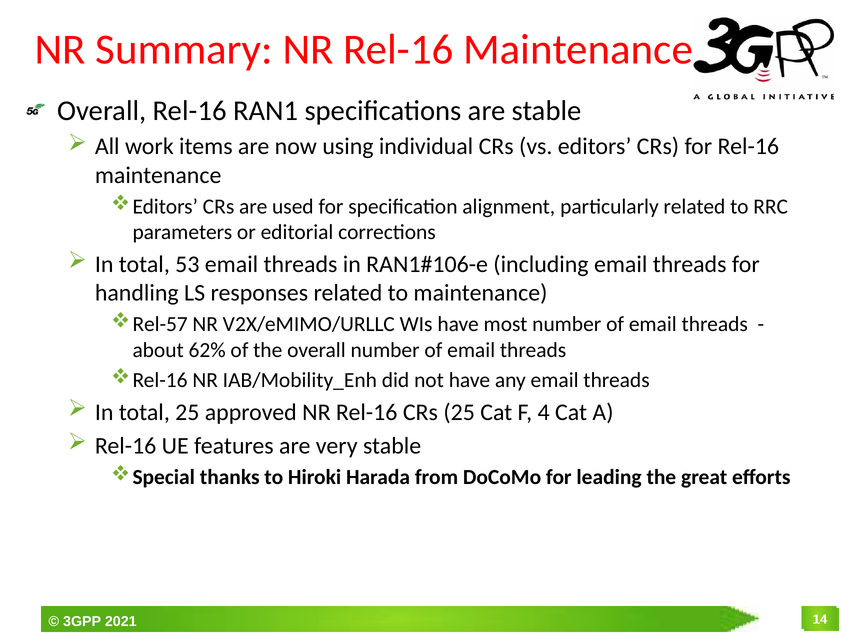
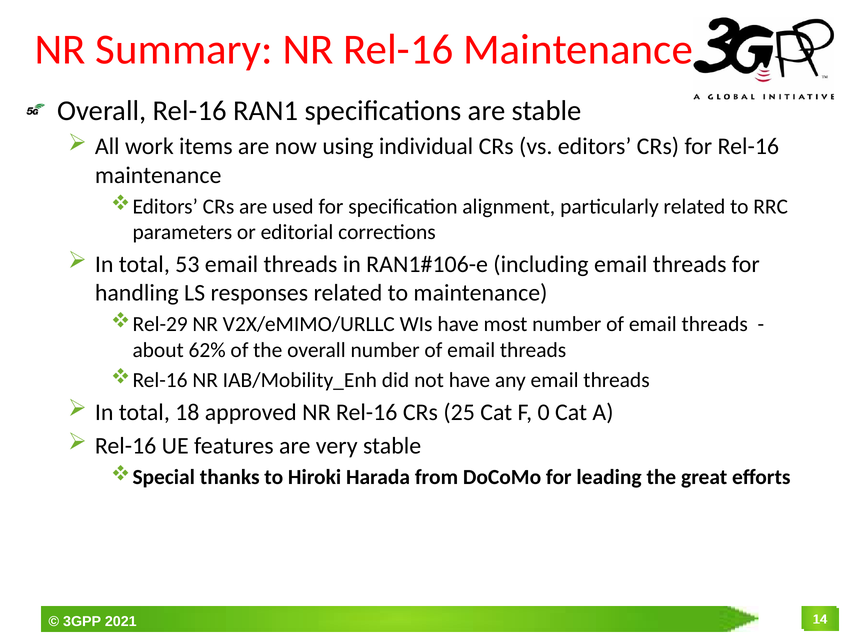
Rel-57: Rel-57 -> Rel-29 (160, 325)
total 25: 25 -> 18 (187, 413)
4: 4 -> 0 (544, 413)
